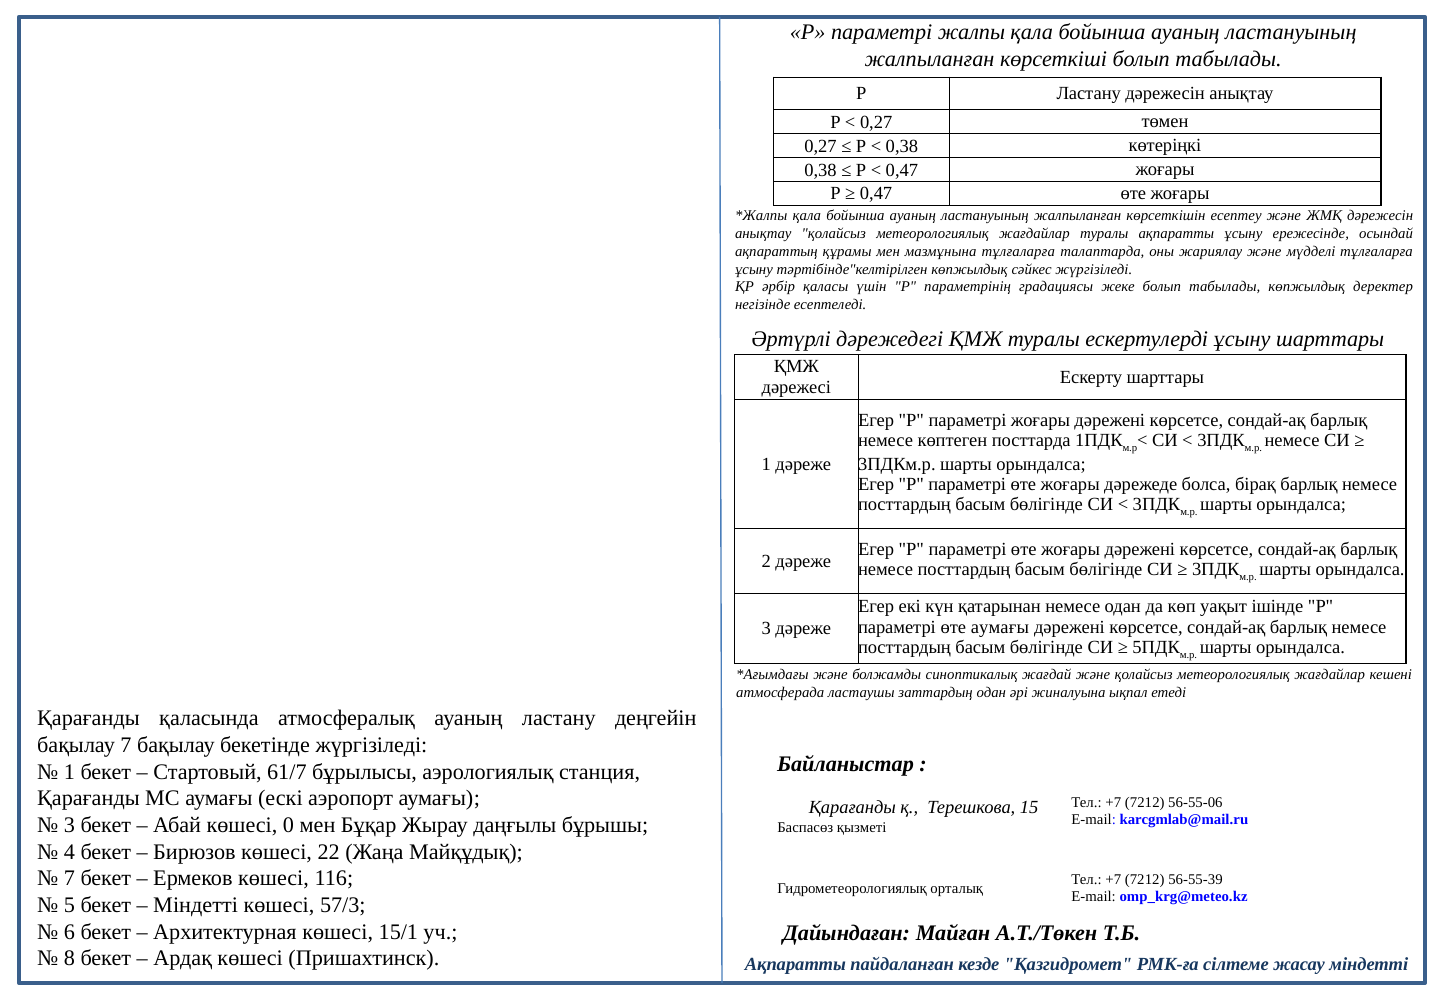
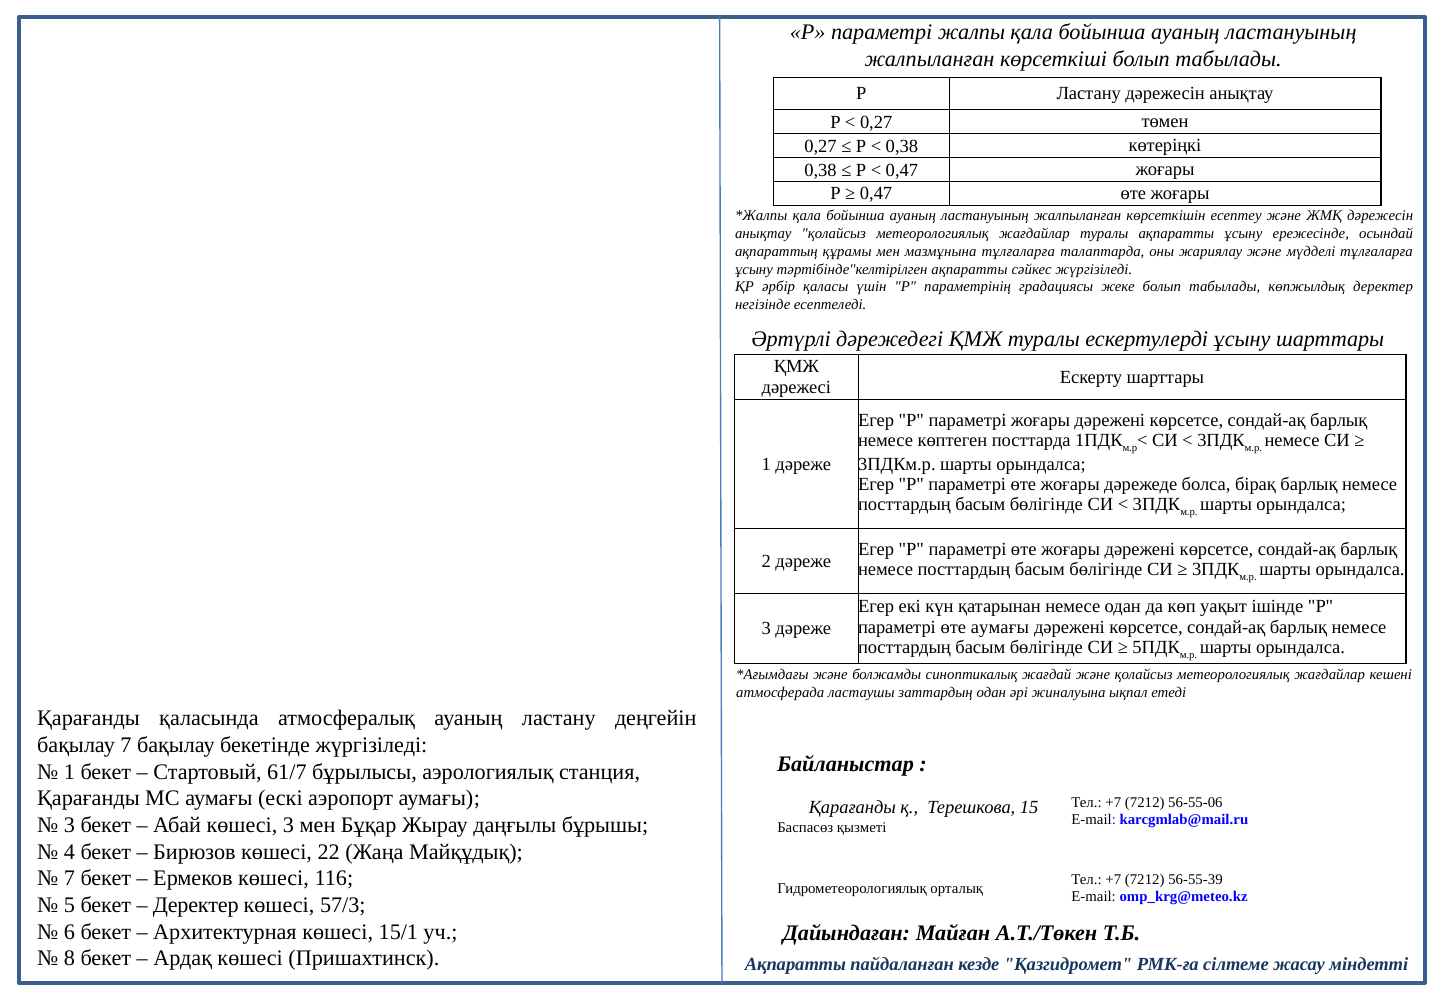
тәртібінде"келтірілген көпжылдық: көпжылдық -> ақпаратты (969, 269)
көшесі 0: 0 -> 3 (289, 825)
Міндетті: Міндетті -> Деректер (196, 905)
